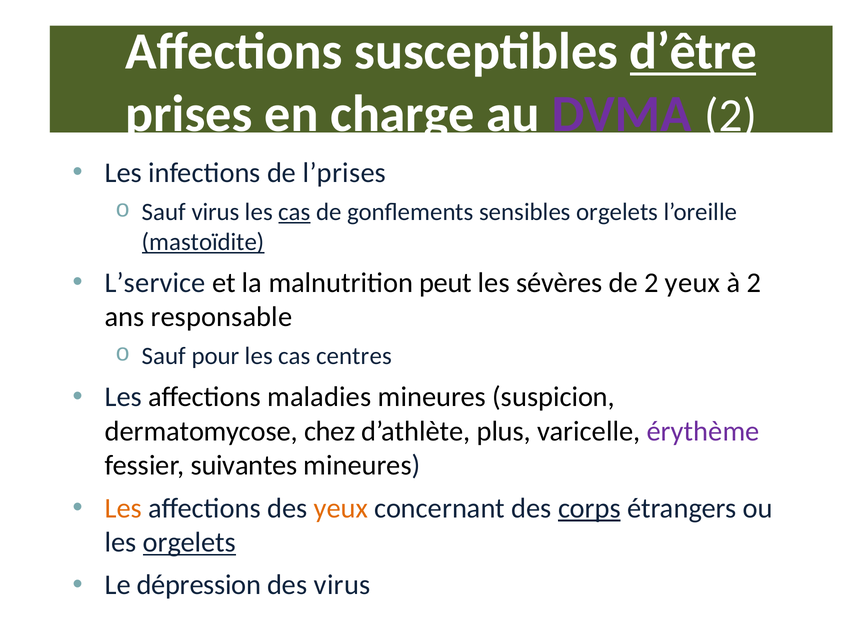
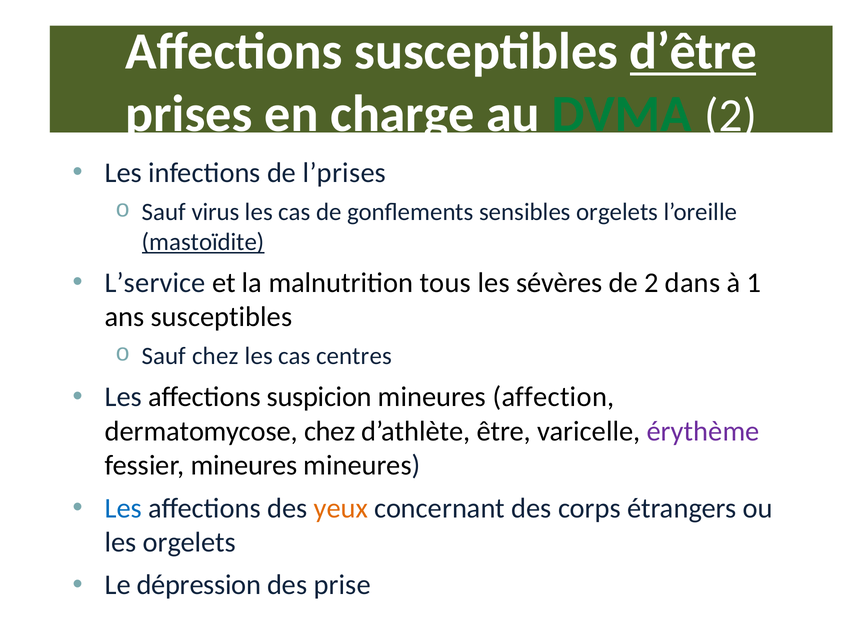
DVMA colour: purple -> green (622, 114)
cas underline: present -> none (294, 212)
peut: peut -> tous (445, 283)
2 yeux: yeux -> dans (693, 283)
à 2: 2 -> 1 (754, 283)
ans responsable: responsable -> susceptibles (221, 317)
Sauf pour: pour -> chez (215, 356)
maladies: maladies -> suspicion (319, 397)
suspicion: suspicion -> affection (554, 397)
plus: plus -> être (504, 431)
fessier suivantes: suivantes -> mineures (244, 465)
Les colour: orange -> blue (123, 508)
corps underline: present -> none (589, 508)
orgelets underline: present -> none (189, 542)
des virus: virus -> prise (342, 585)
